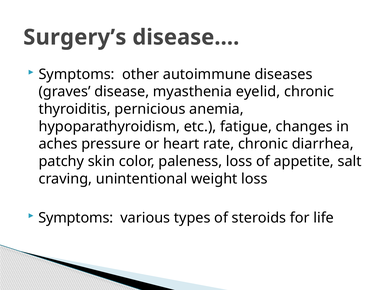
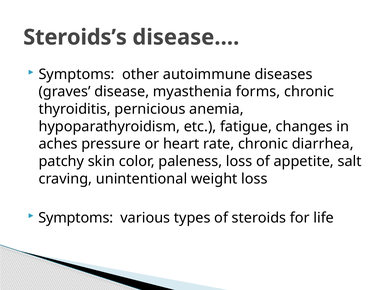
Surgery’s: Surgery’s -> Steroids’s (75, 37)
eyelid: eyelid -> forms (258, 92)
